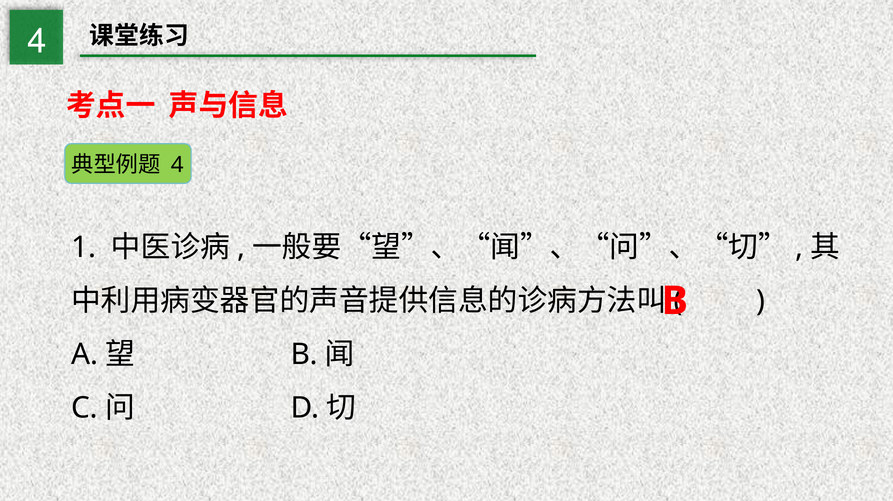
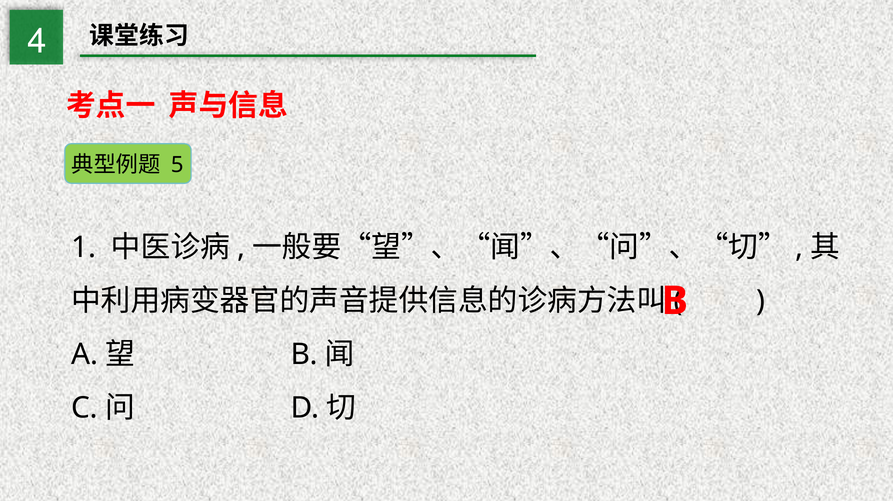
4: 4 -> 5 (177, 165)
